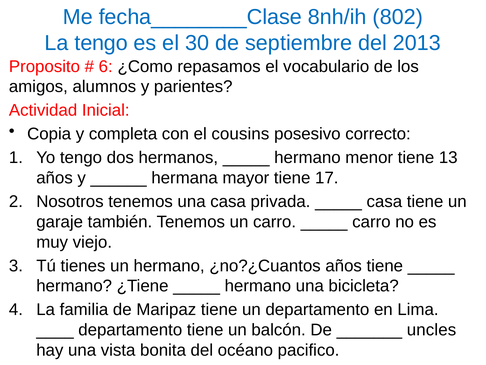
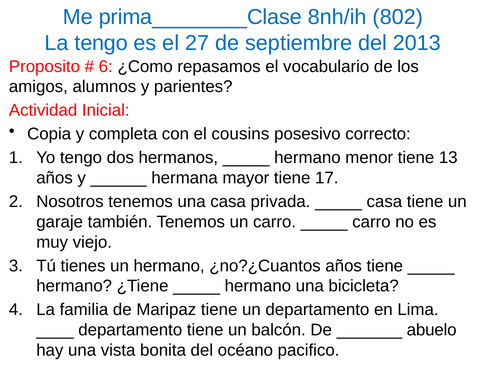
fecha________Clase: fecha________Clase -> prima________Clase (200, 17)
30: 30 -> 27 (197, 43)
uncles: uncles -> abuelo (432, 330)
